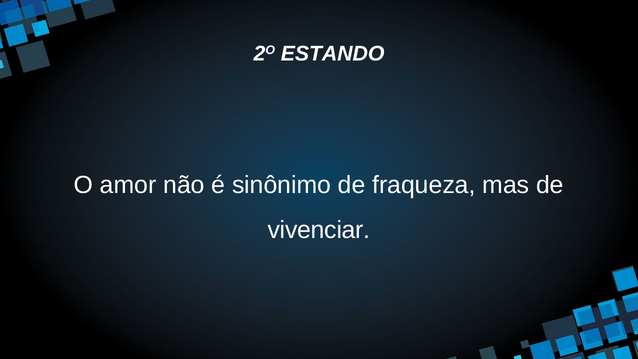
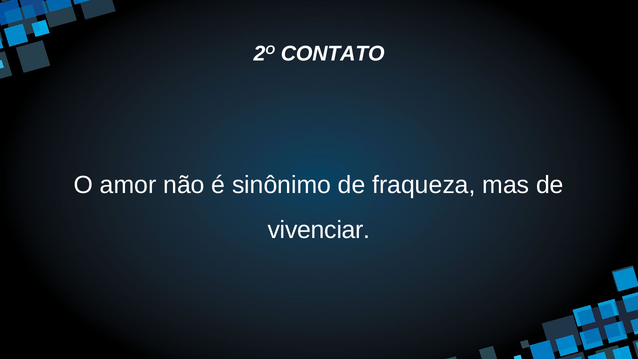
ESTANDO: ESTANDO -> CONTATO (333, 54)
